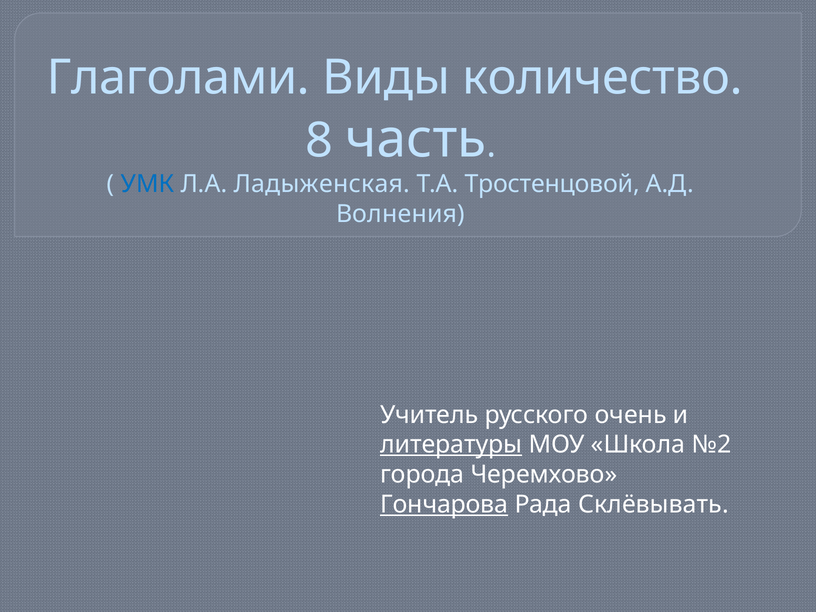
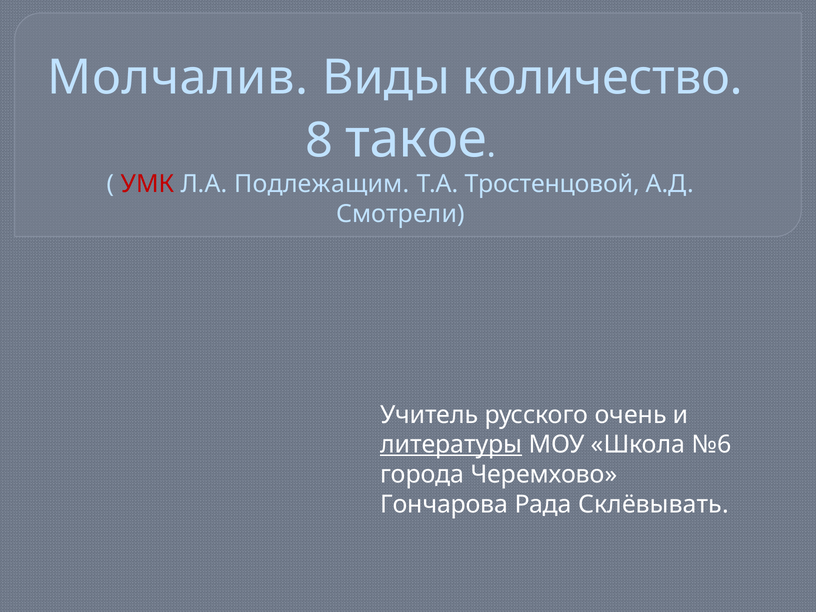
Глаголами: Глаголами -> Молчалив (178, 78)
часть: часть -> такое (416, 139)
УМК colour: blue -> red (147, 184)
Ладыженская: Ладыженская -> Подлежащим (322, 184)
Волнения: Волнения -> Смотрели (400, 214)
№2: №2 -> №6 (712, 445)
Гончарова underline: present -> none (444, 505)
